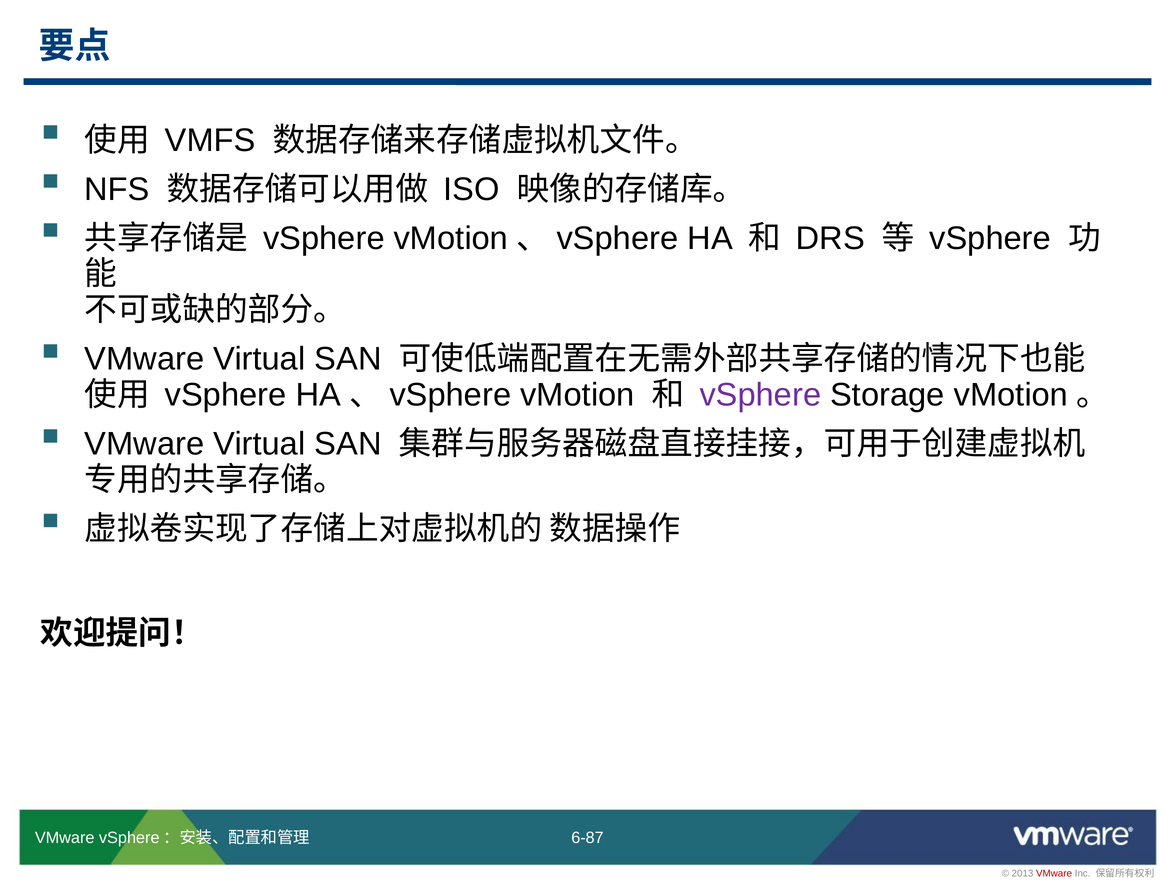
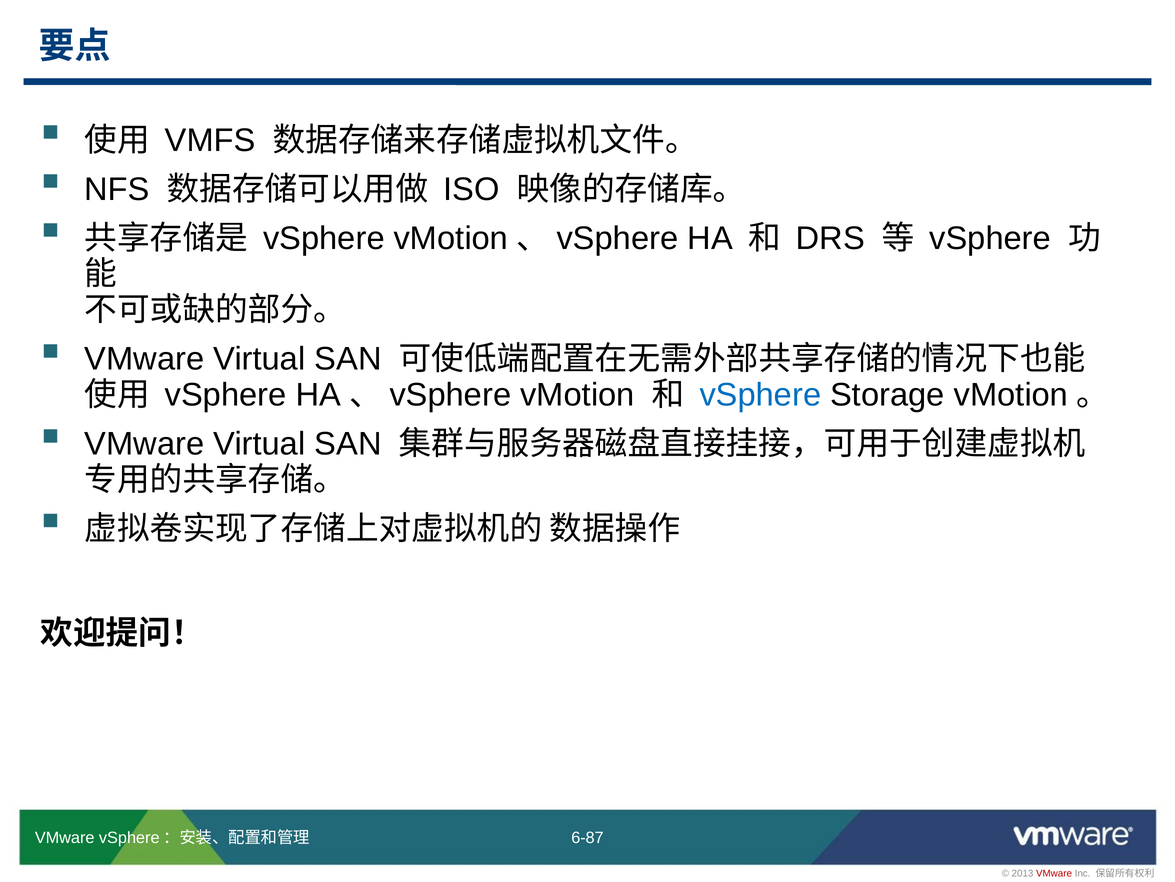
vSphere colour: purple -> blue (760, 395)
